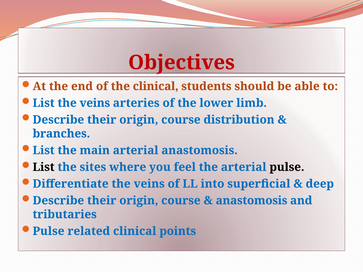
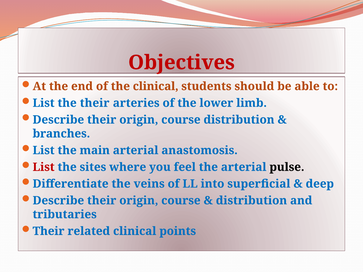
List the veins: veins -> their (95, 103)
List colour: black -> red (44, 167)
anastomosis: anastomosis -> distribution (251, 201)
Pulse: Pulse -> Their (49, 231)
